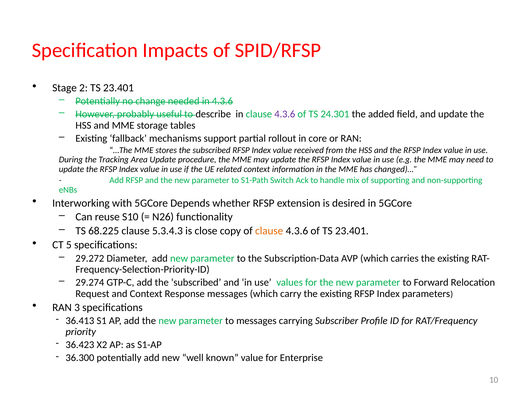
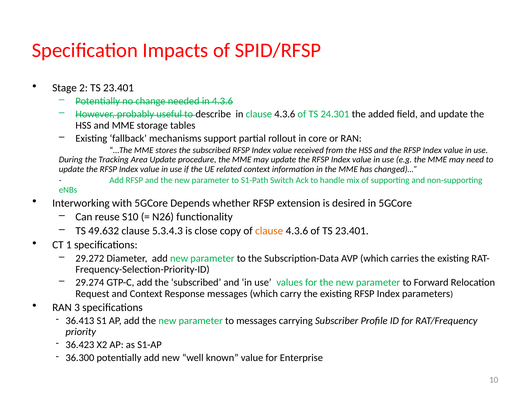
4.3.6 colour: purple -> black (285, 114)
68.225: 68.225 -> 49.632 (104, 231)
5: 5 -> 1 (69, 245)
